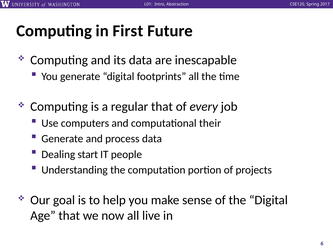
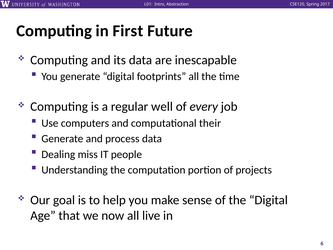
regular that: that -> well (162, 107)
start: start -> miss (88, 154)
